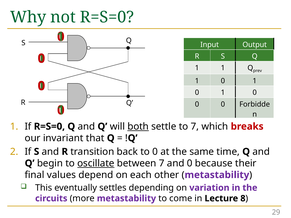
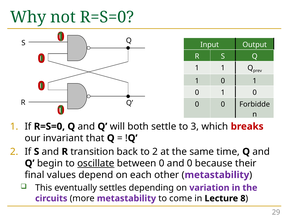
both underline: present -> none (138, 127)
to 7: 7 -> 3 (195, 127)
to 0: 0 -> 2 (155, 152)
between 7: 7 -> 0 (162, 163)
